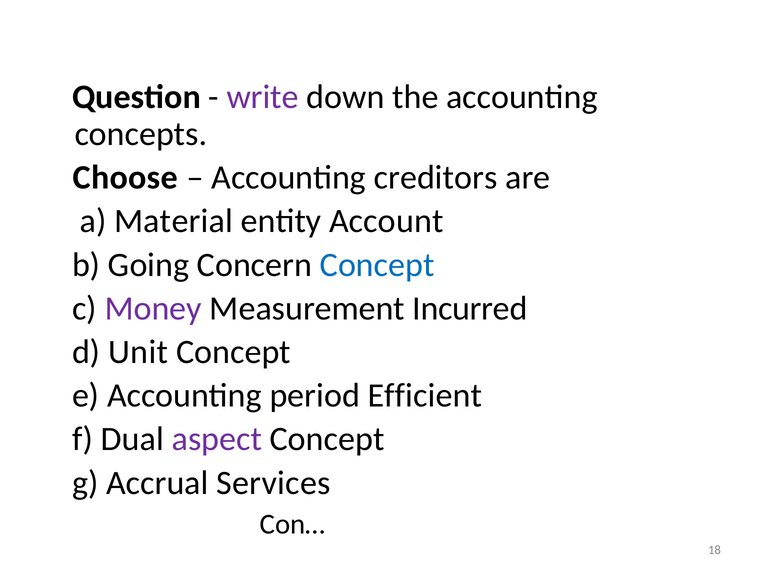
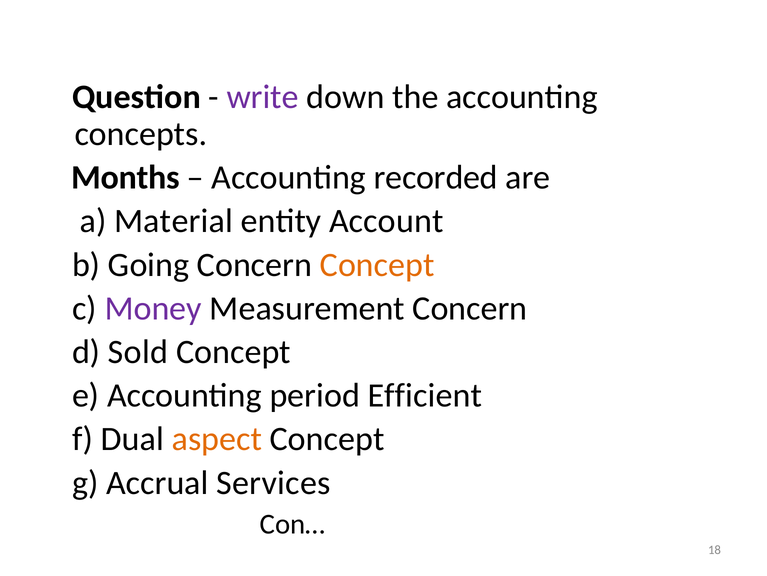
Choose: Choose -> Months (126, 177)
creditors: creditors -> recorded (436, 177)
Concept colour: blue -> orange (377, 264)
Measurement Incurred: Incurred -> Concern (470, 308)
Unit: Unit -> Sold (138, 352)
aspect colour: purple -> orange (217, 439)
